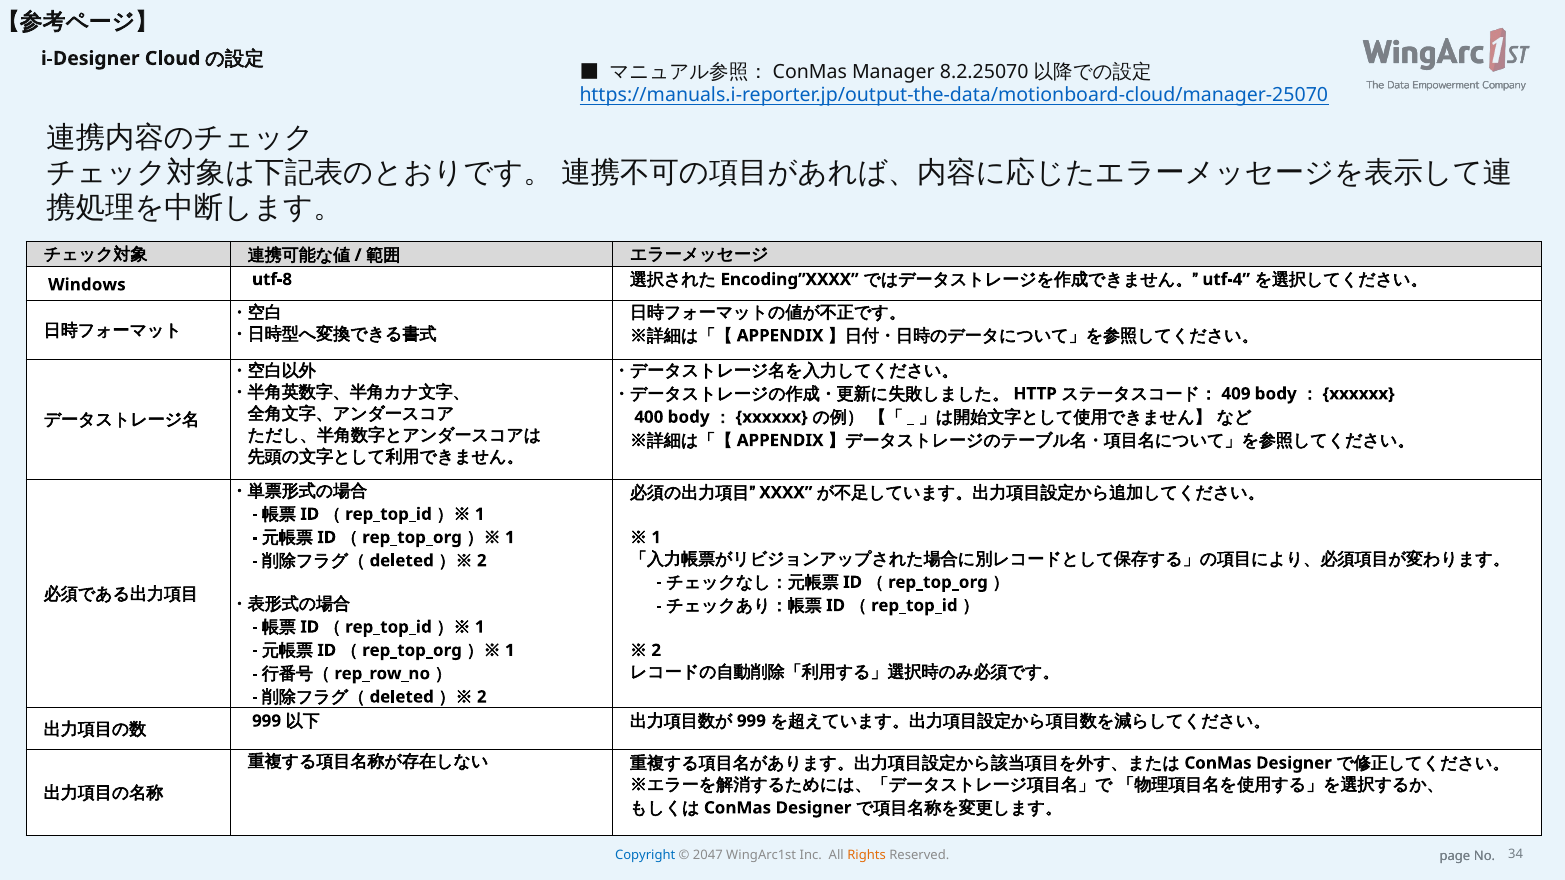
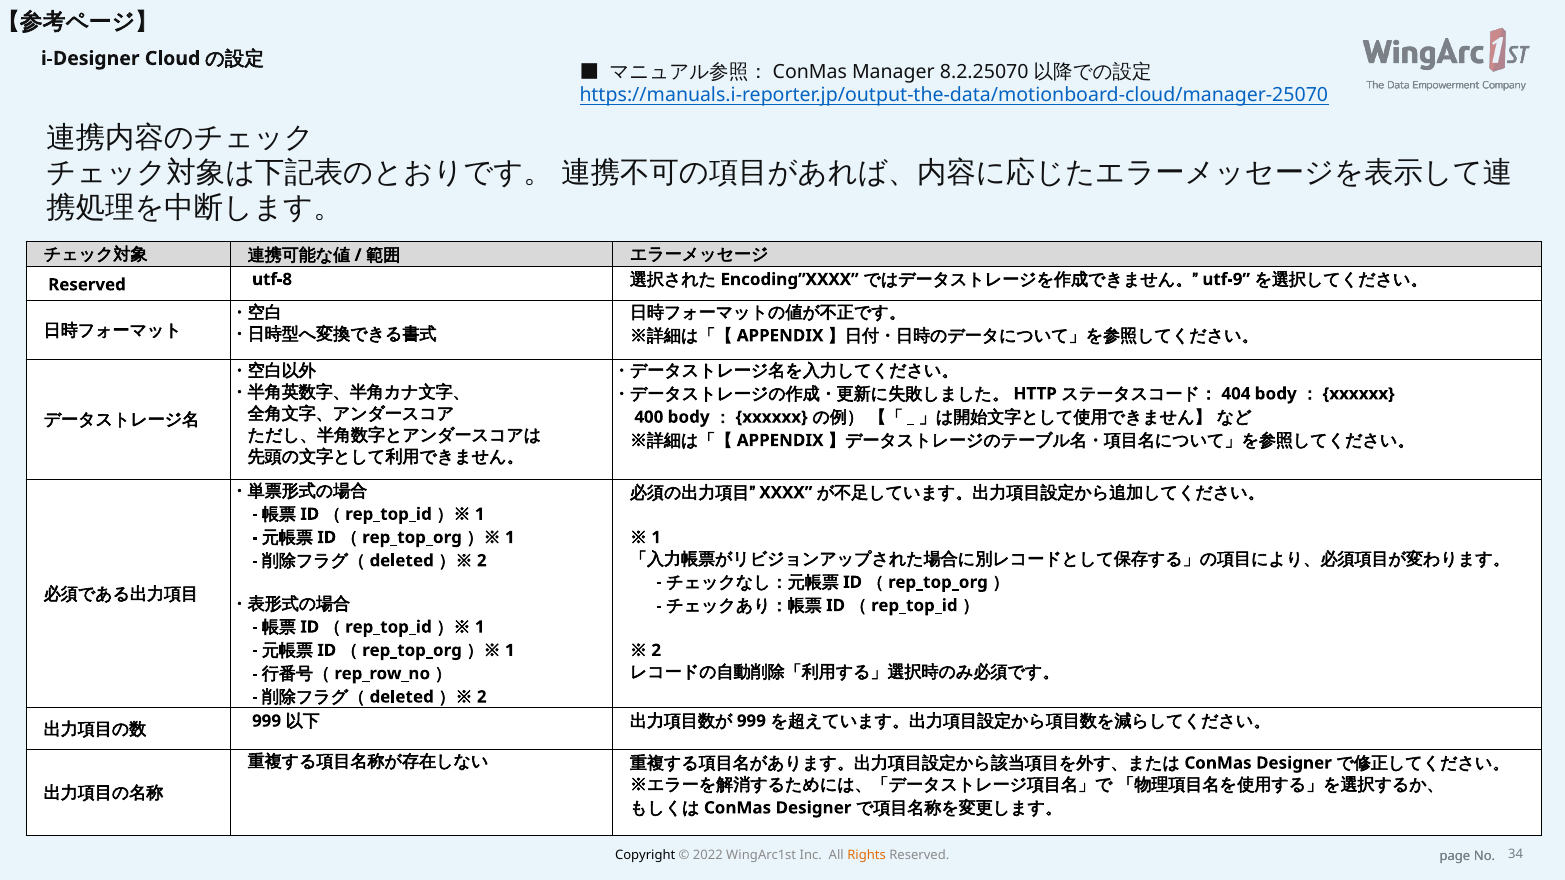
Windows: Windows -> Reserved (87, 285)
utf-4: utf-4 -> utf-9 (1226, 280)
409: 409 -> 404 (1236, 394)
Copyright colour: blue -> black (645, 856)
2047: 2047 -> 2022 (708, 856)
